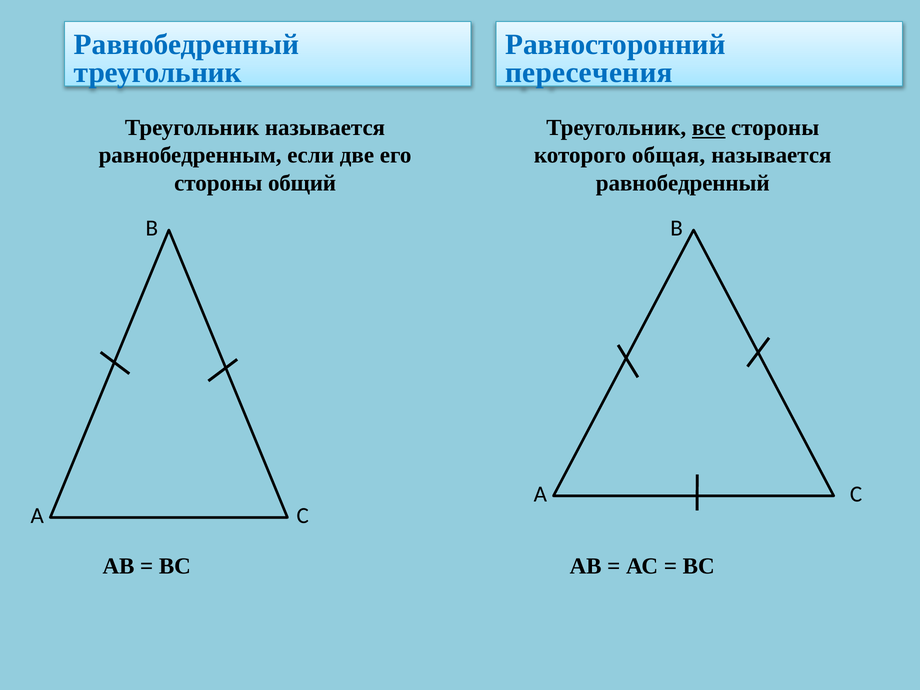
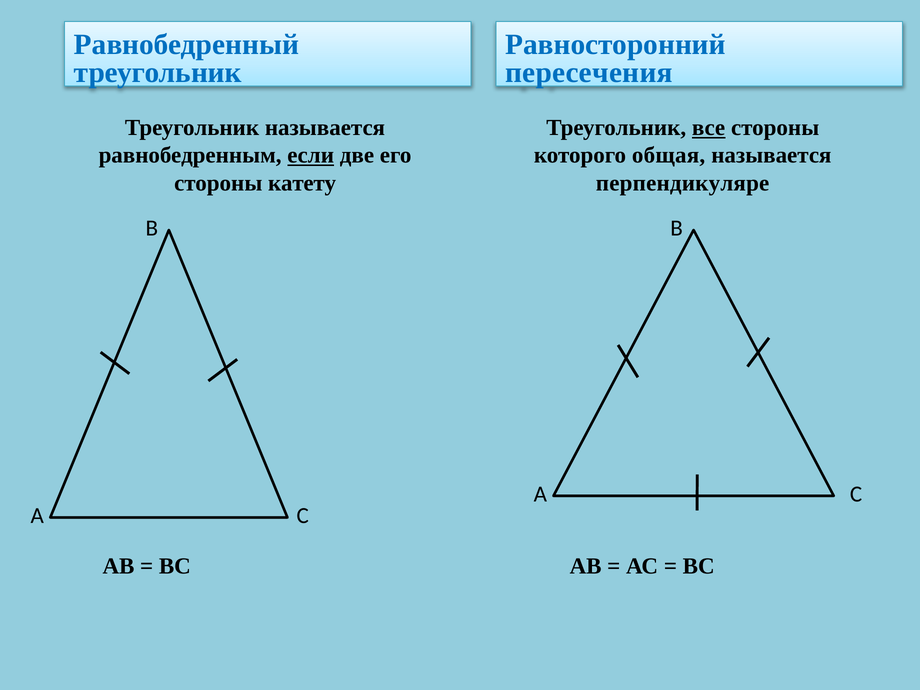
если underline: none -> present (311, 155)
общий: общий -> катету (302, 183)
равнобедренный: равнобедренный -> перпендикуляре (683, 183)
